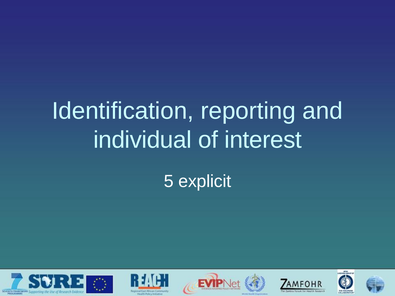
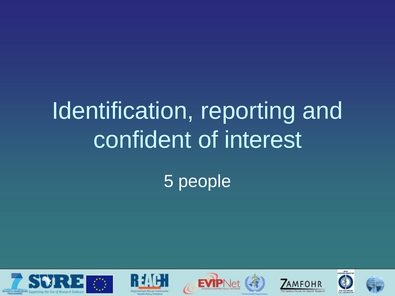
individual: individual -> confident (142, 140)
explicit: explicit -> people (205, 182)
